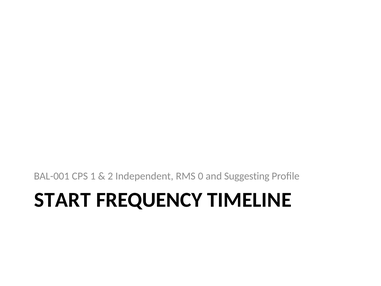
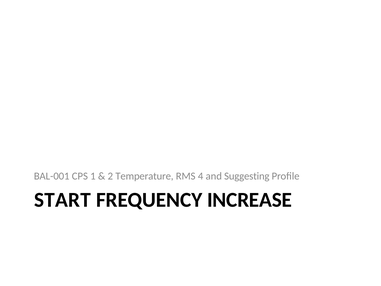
Independent: Independent -> Temperature (144, 176)
0: 0 -> 4 (201, 176)
TIMELINE: TIMELINE -> INCREASE (249, 200)
